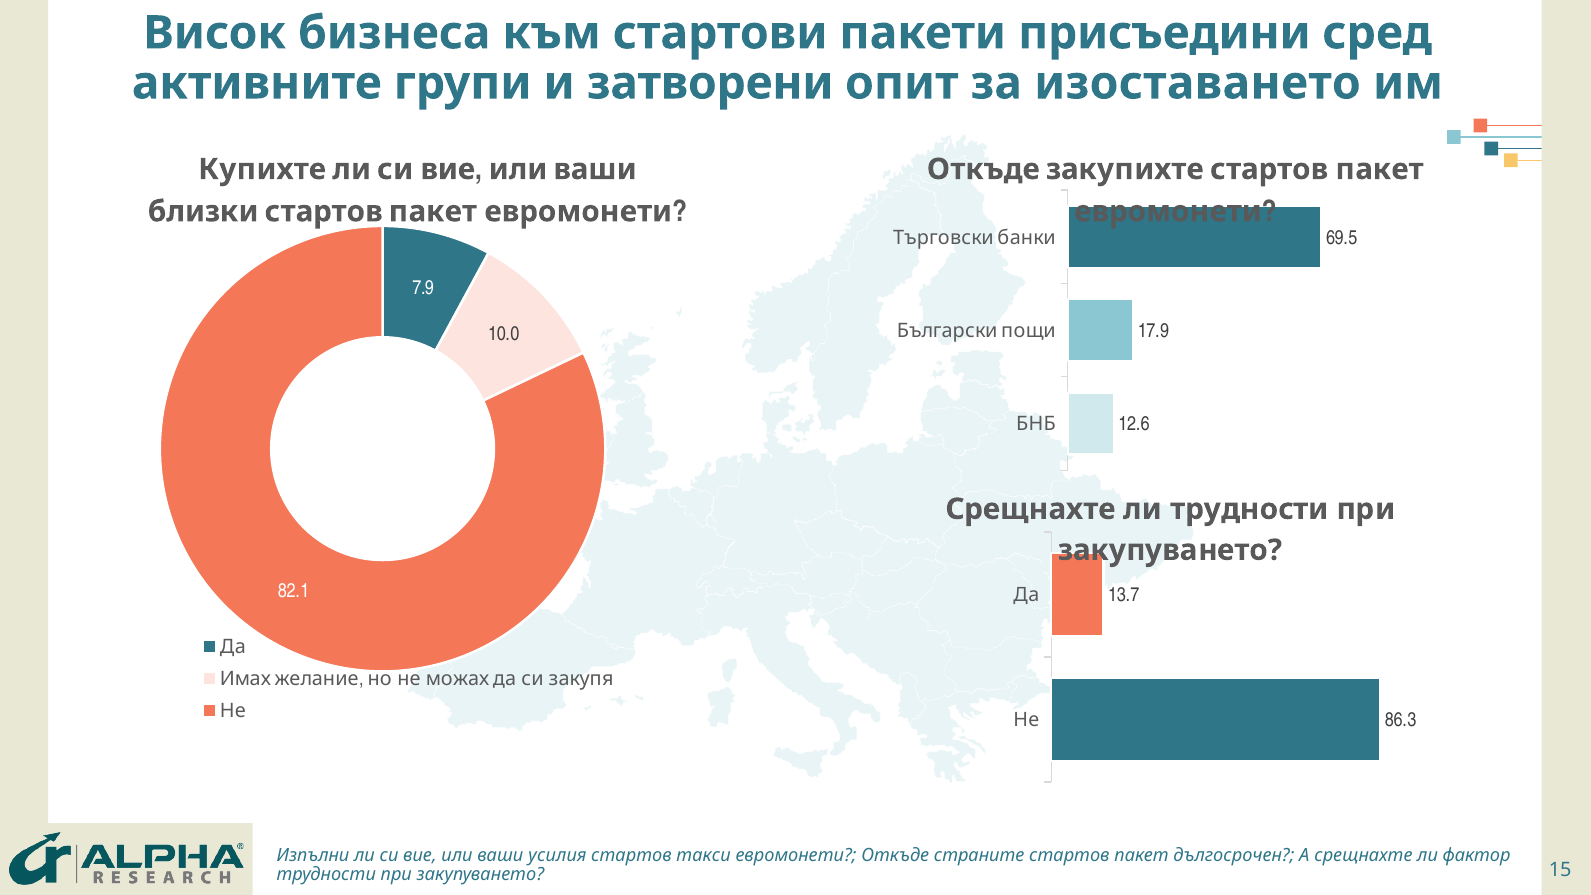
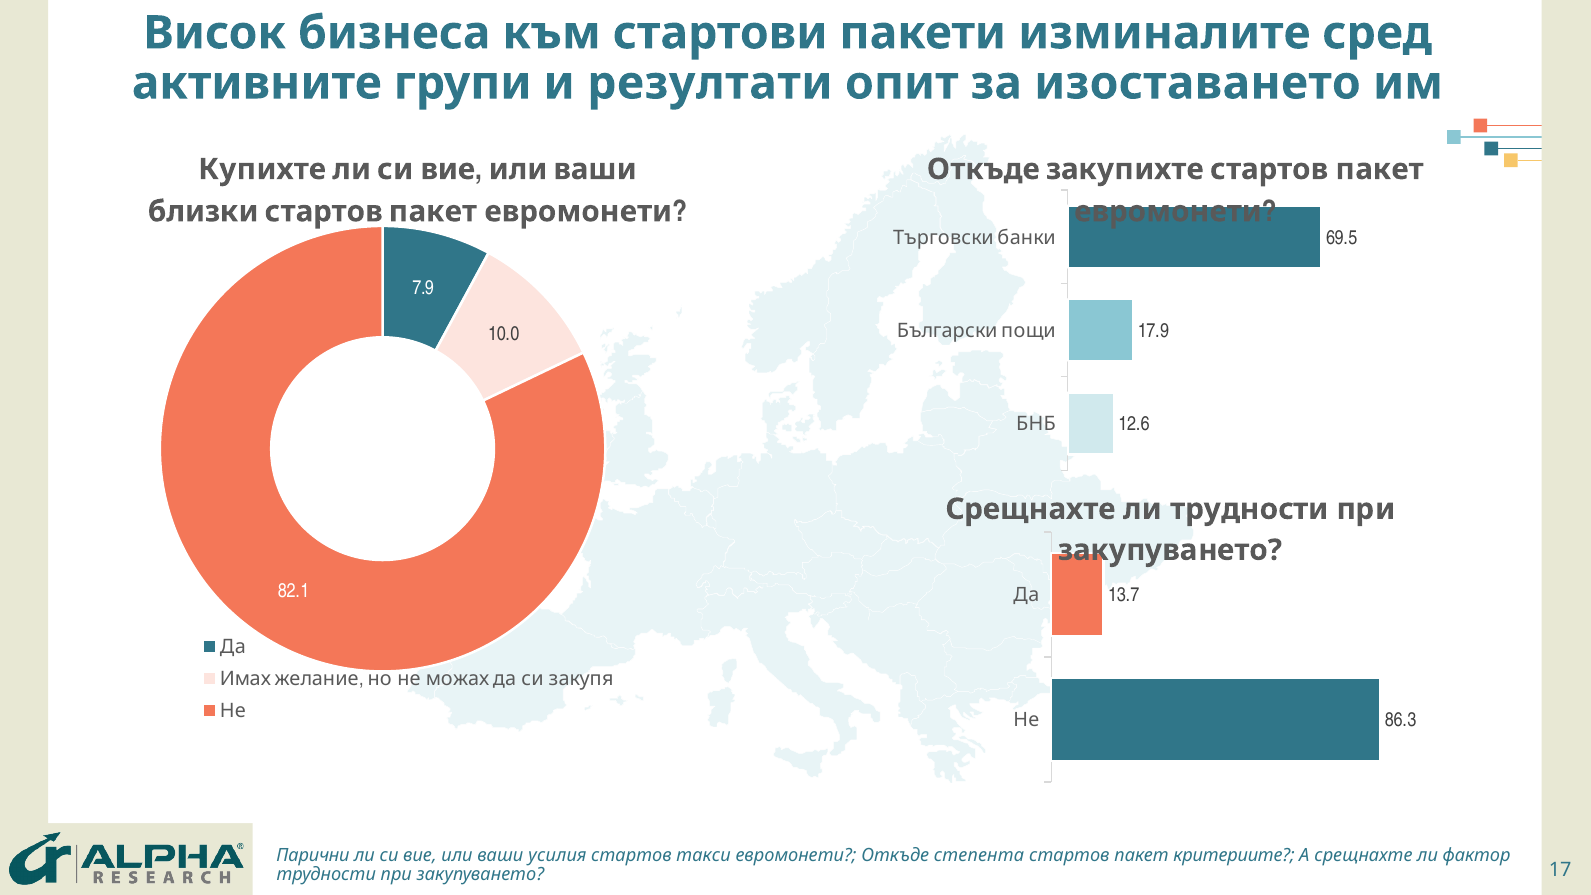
присъедини: присъедини -> изминалите (1164, 33)
затворени: затворени -> резултати (710, 83)
Изпълни: Изпълни -> Парични (313, 855)
страните: страните -> степента (979, 855)
дългосрочен: дългосрочен -> критериите (1234, 855)
15: 15 -> 17 (1560, 870)
